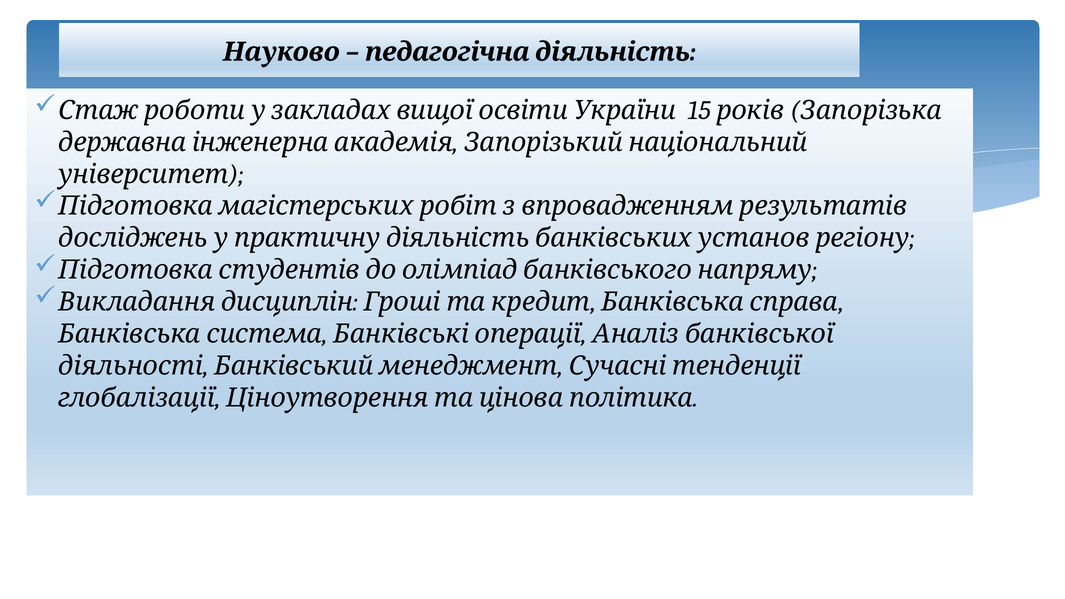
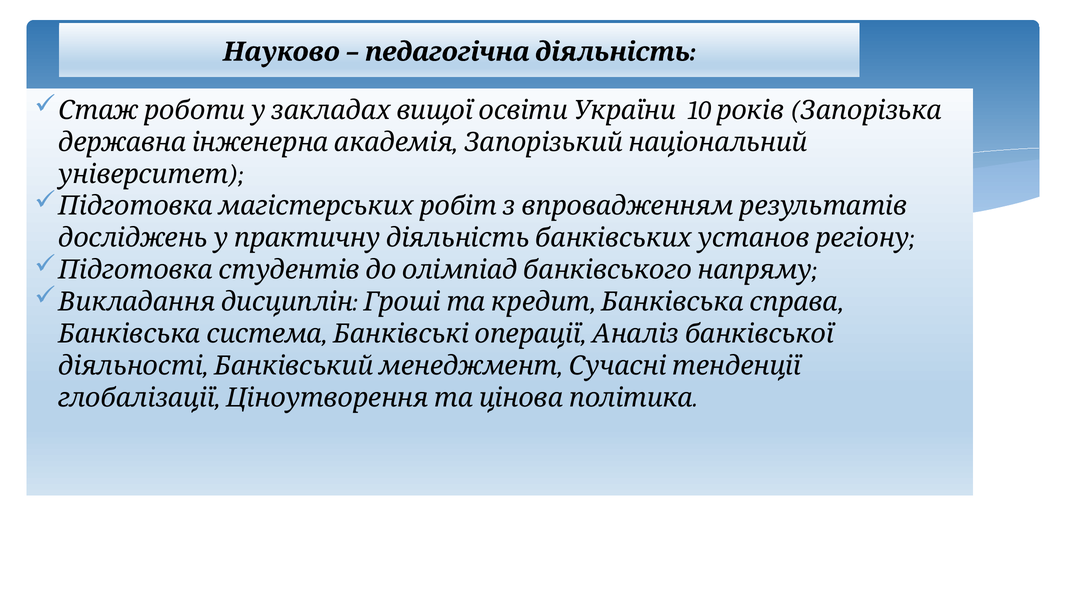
15: 15 -> 10 (700, 110)
